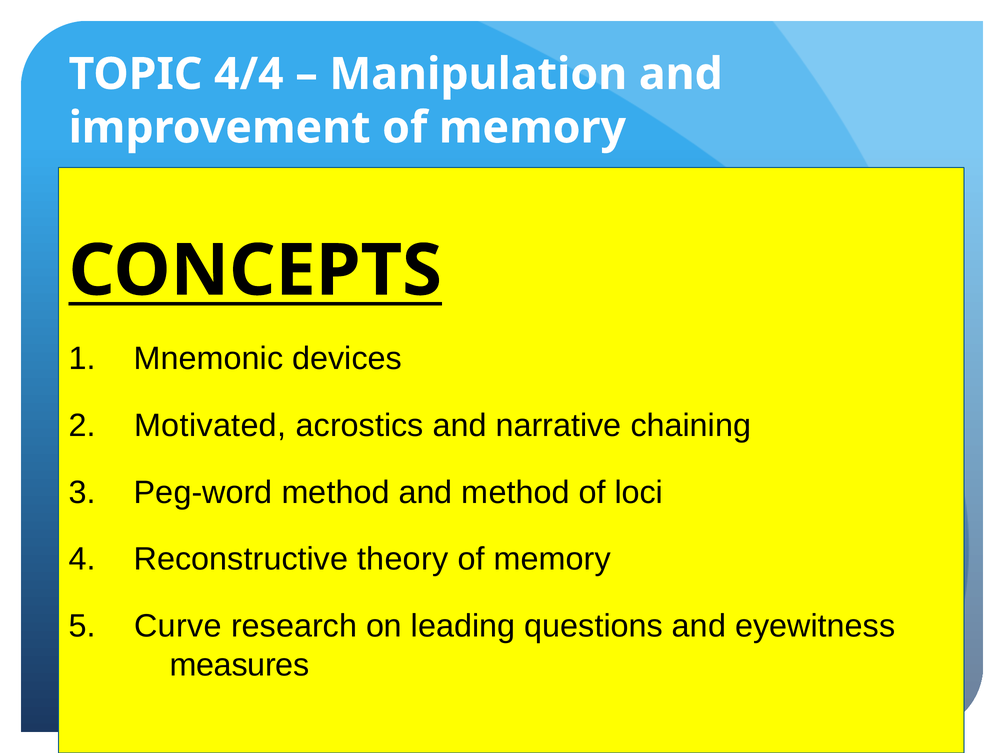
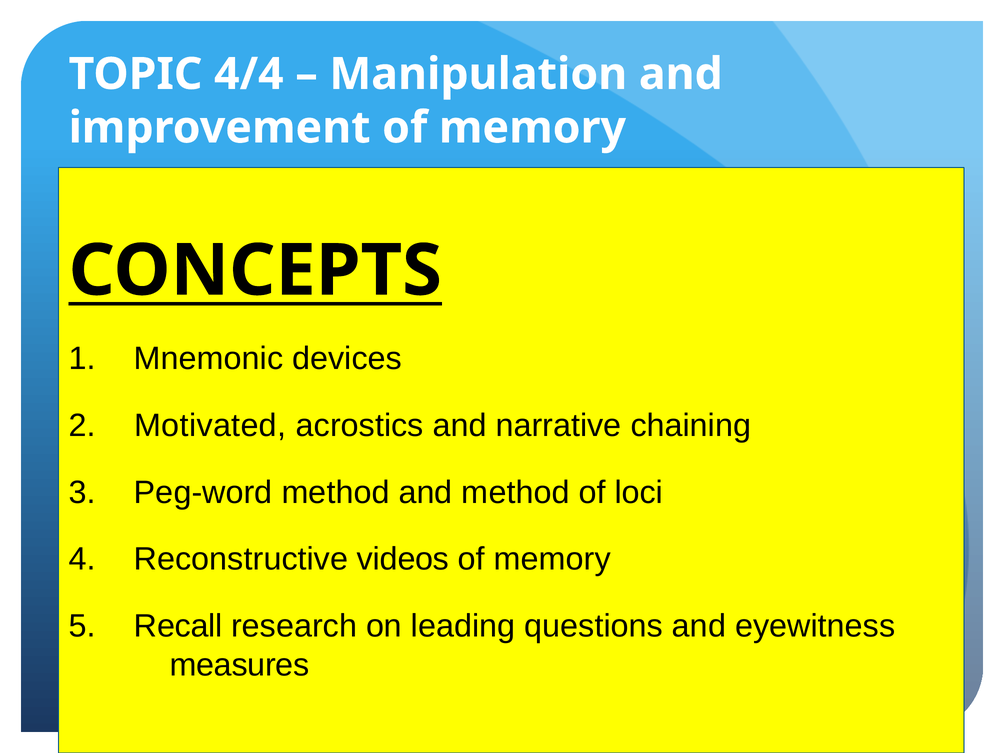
theory: theory -> videos (403, 559)
Curve: Curve -> Recall (178, 626)
